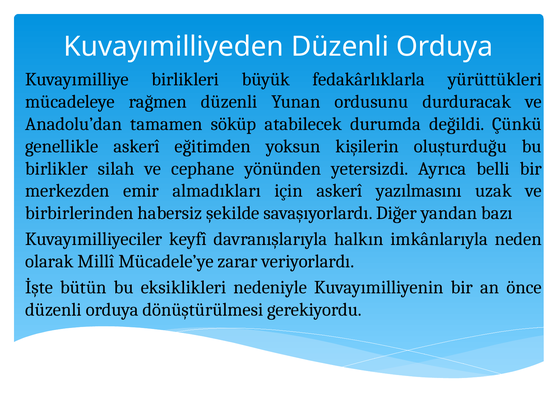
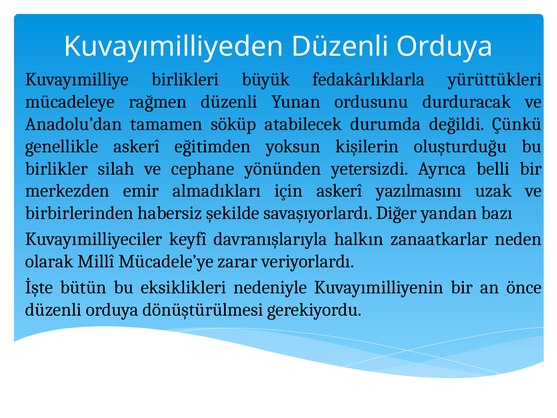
imkânlarıyla: imkânlarıyla -> zanaatkarlar (439, 239)
